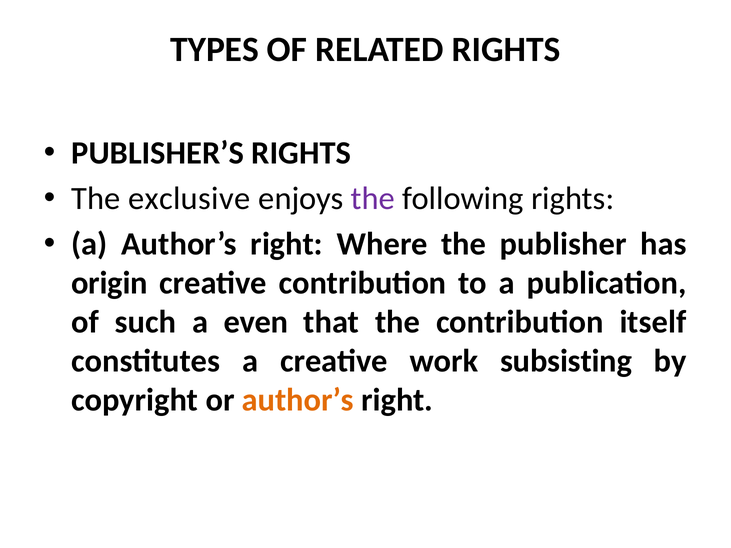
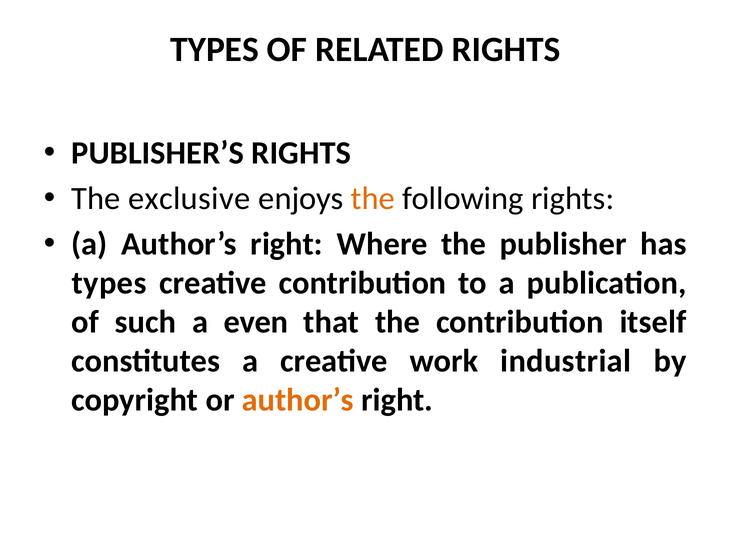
the colour: purple -> orange (373, 199)
origin: origin -> types (109, 283)
subsisting: subsisting -> industrial (566, 361)
